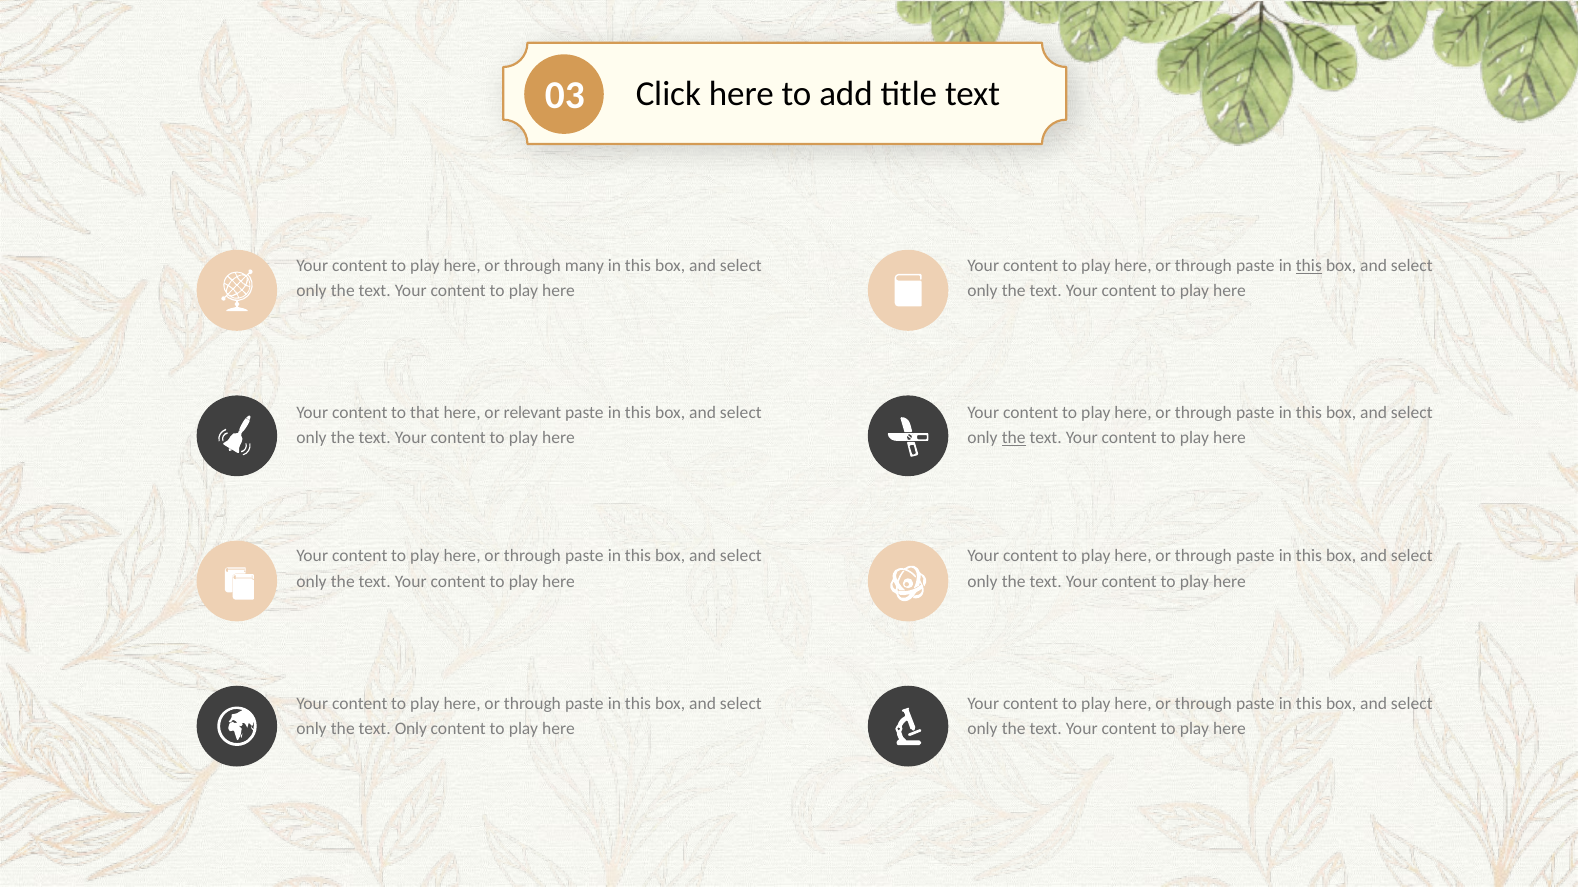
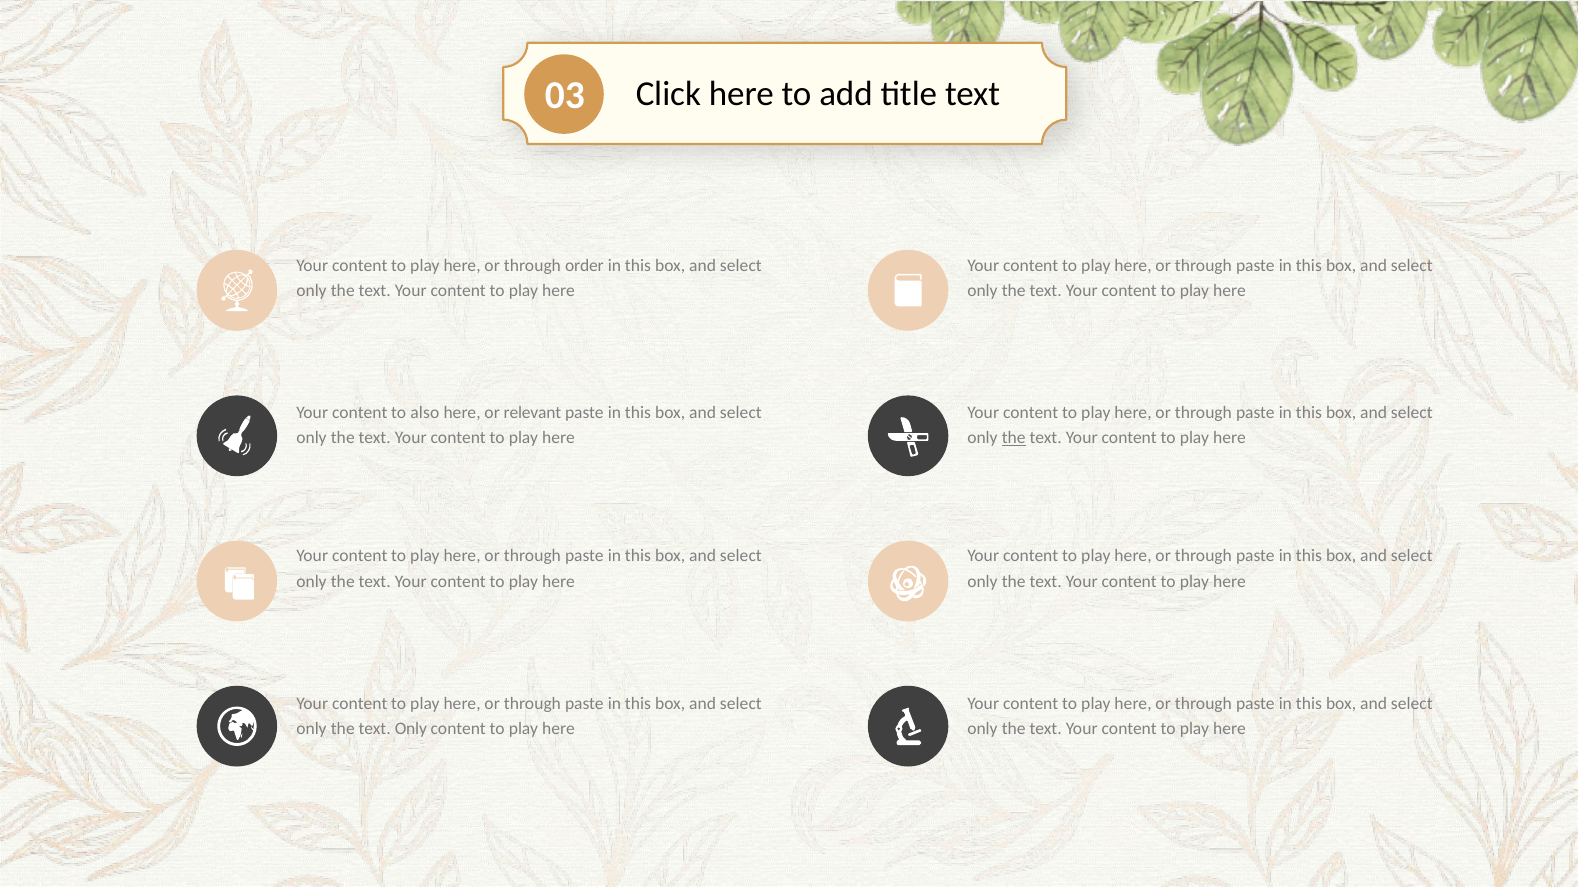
many: many -> order (584, 266)
this underline: present -> none (1309, 266)
that: that -> also (425, 413)
